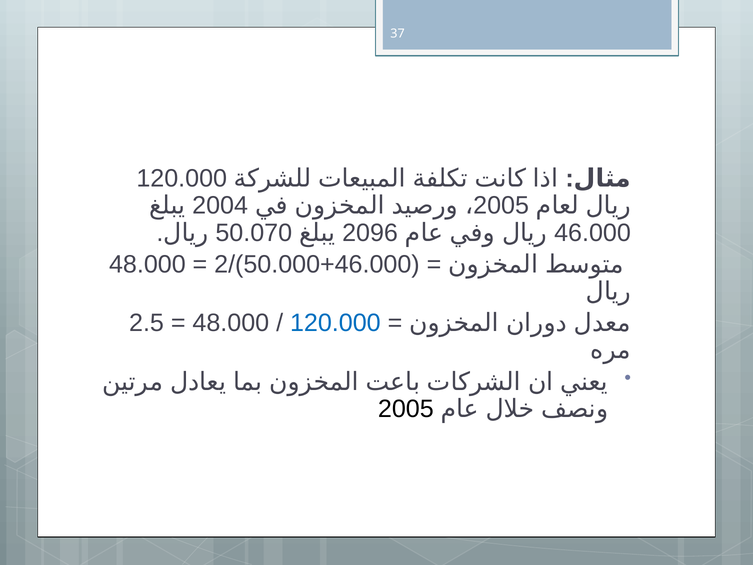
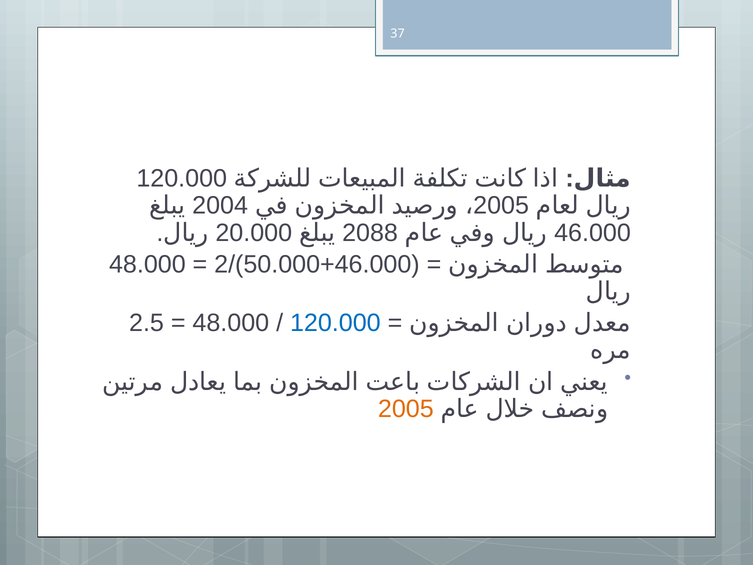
50.070: 50.070 -> 20.000 (254, 233)
2096: 2096 -> 2088 (370, 233)
2005 colour: black -> orange (406, 409)
